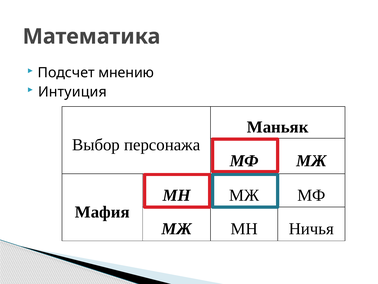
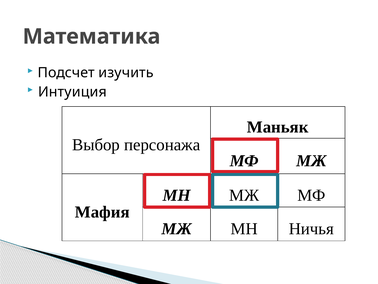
мнению: мнению -> изучить (126, 73)
